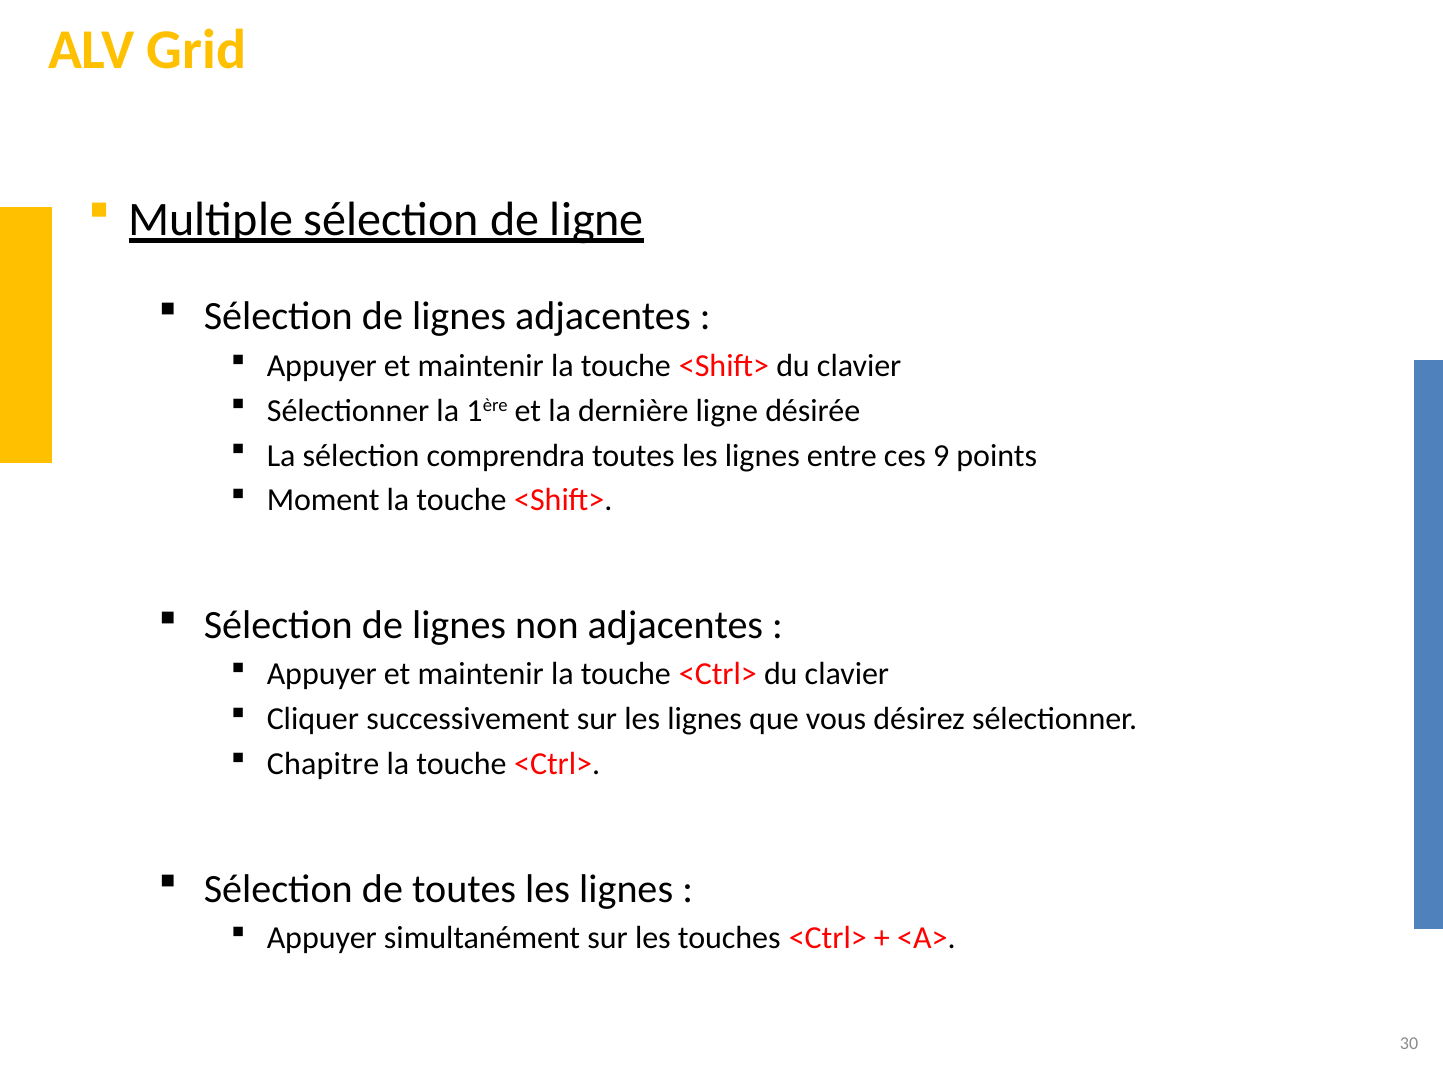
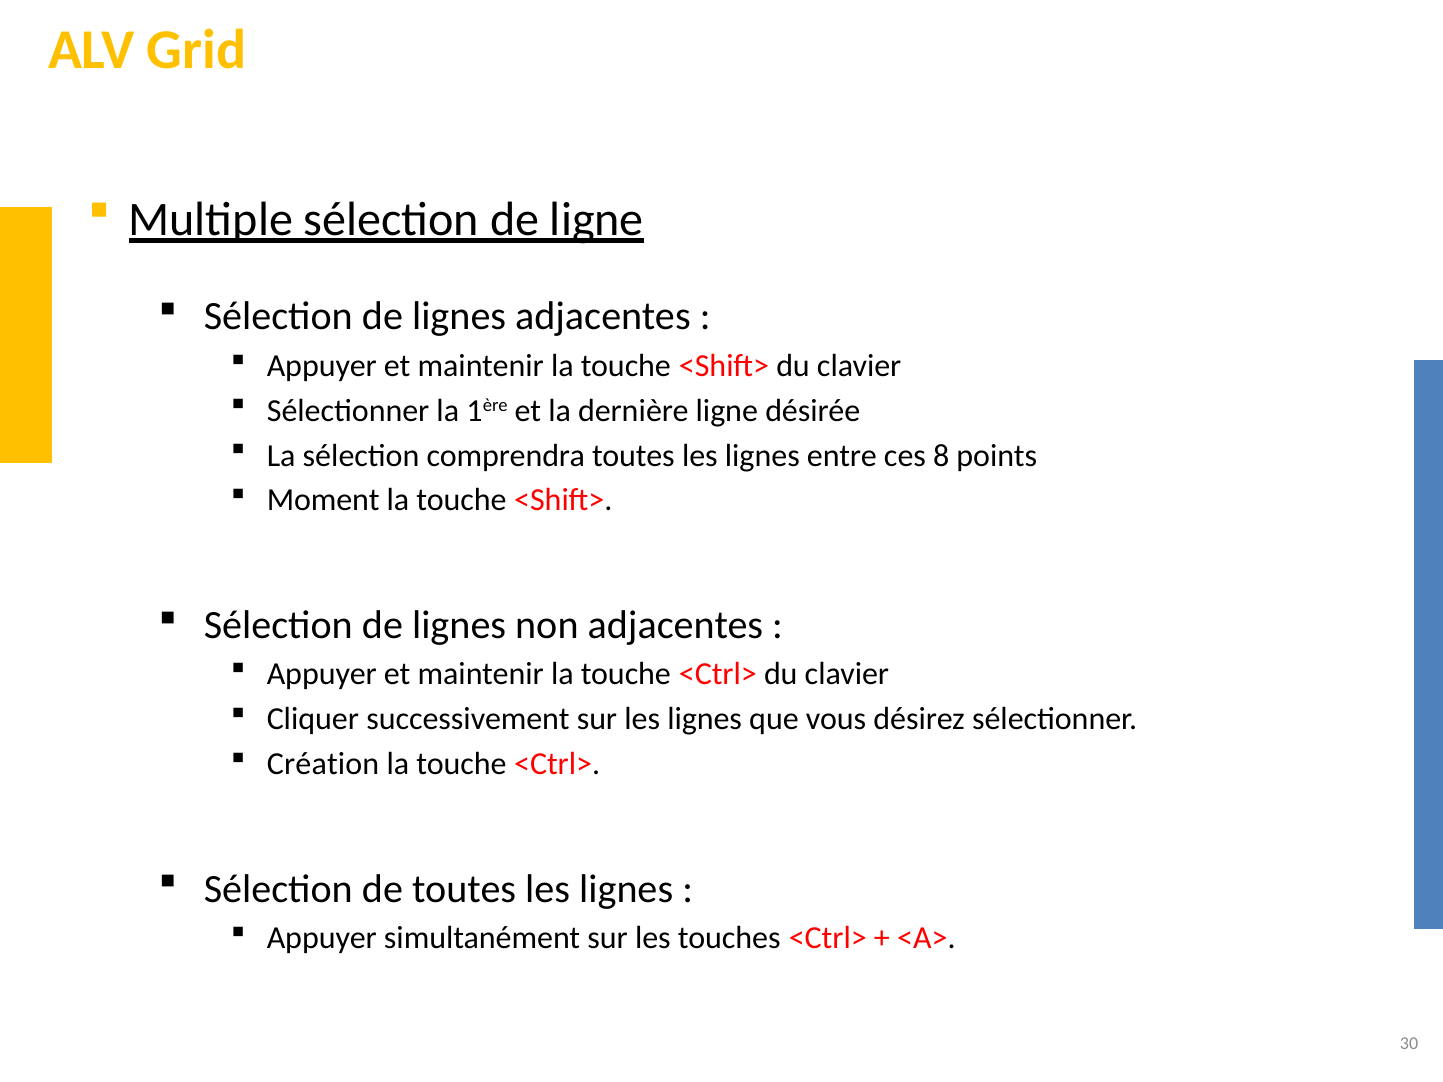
9: 9 -> 8 (941, 456)
Chapitre: Chapitre -> Création (323, 764)
